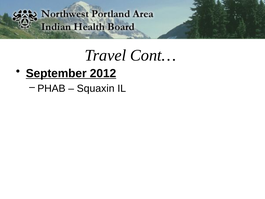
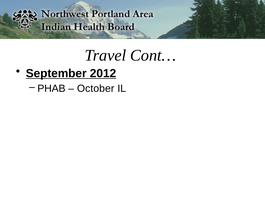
Squaxin: Squaxin -> October (96, 88)
